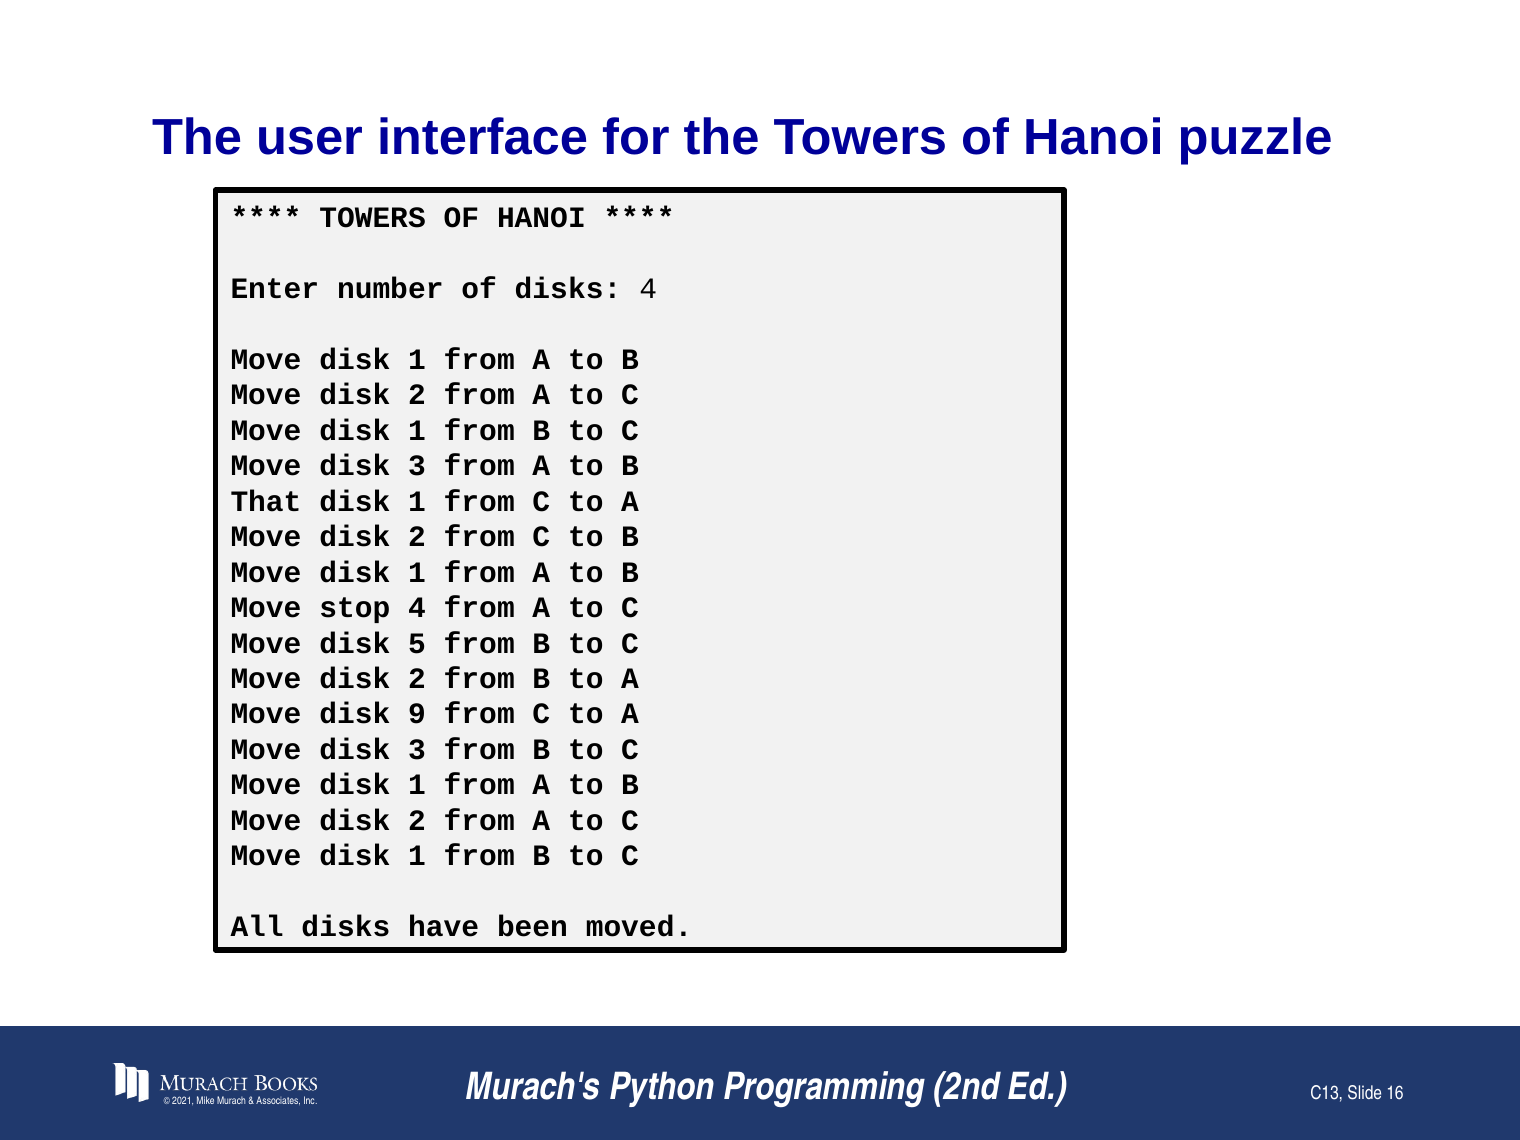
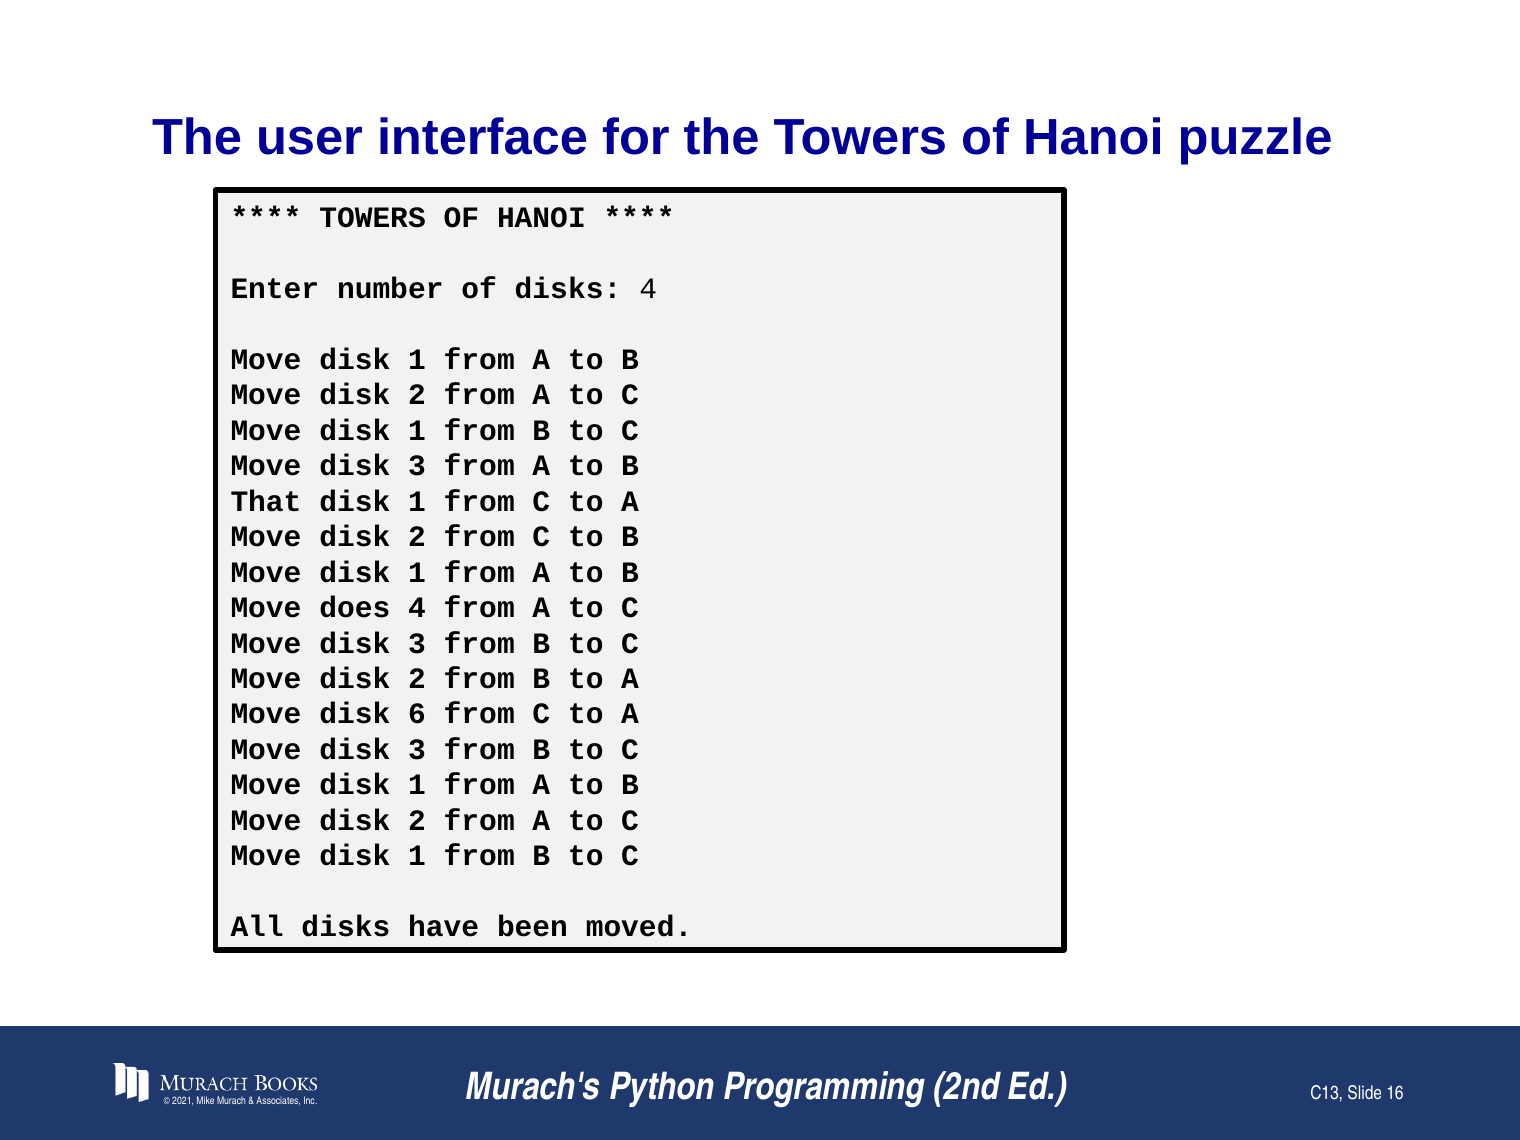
stop: stop -> does (355, 608)
5: 5 -> 3 (417, 643)
9: 9 -> 6 (417, 714)
